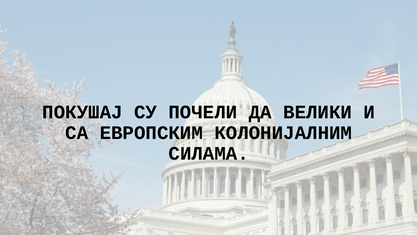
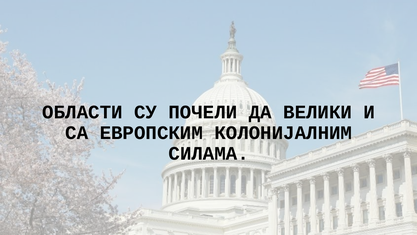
ПОКУШАЈ: ПОКУШАЈ -> ОБЛАСТИ (82, 112)
